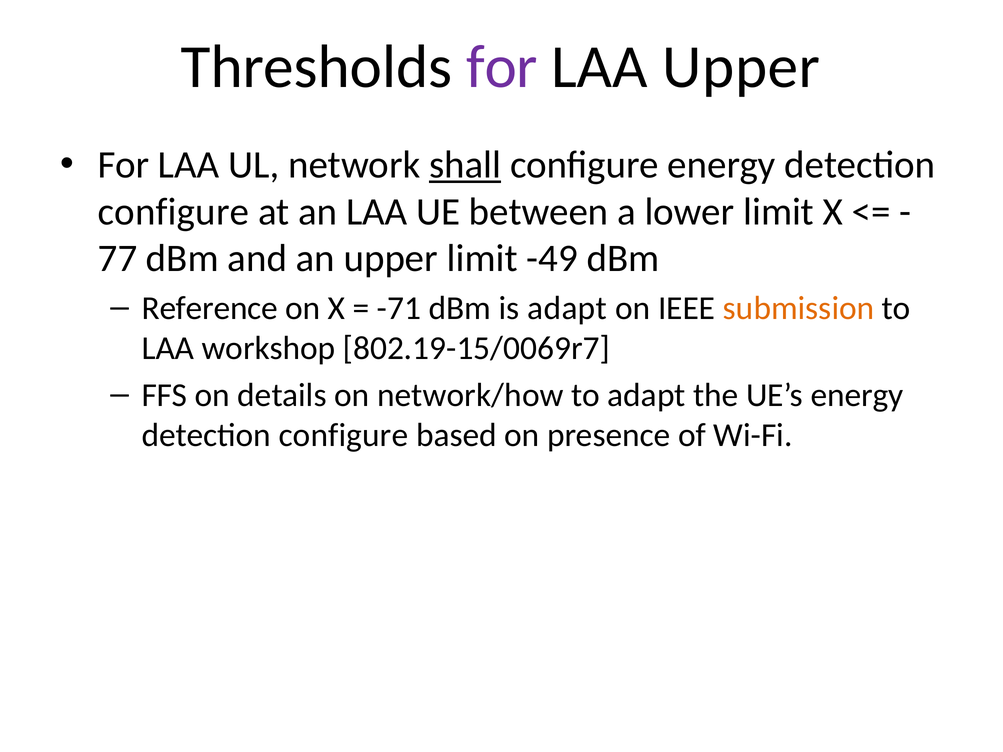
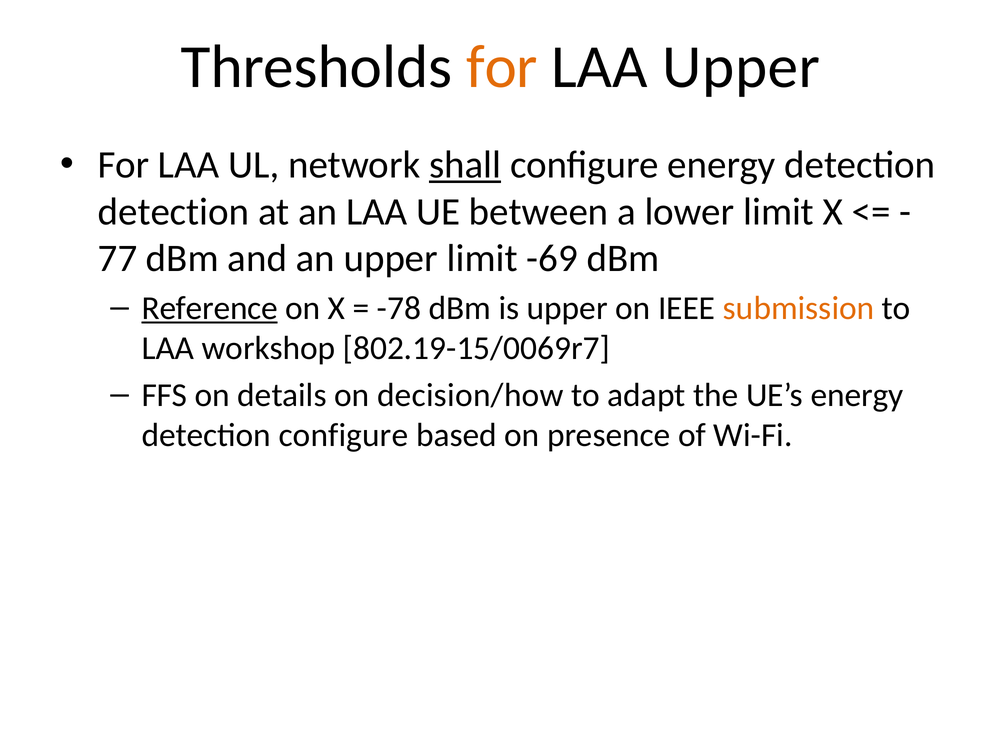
for colour: purple -> orange (502, 67)
configure: configure -> detection (174, 212)
-49: -49 -> -69 (552, 259)
Reference underline: none -> present (210, 308)
-71: -71 -> -78 (399, 308)
is adapt: adapt -> upper (567, 308)
network/how: network/how -> decision/how (470, 395)
